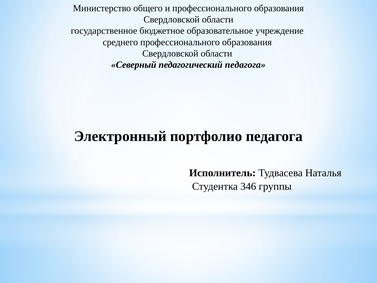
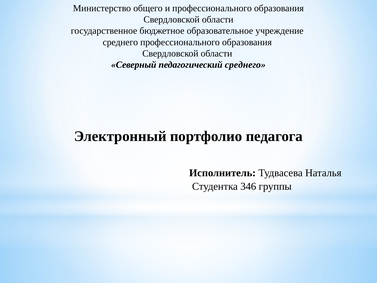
педагогический педагога: педагога -> среднего (245, 65)
